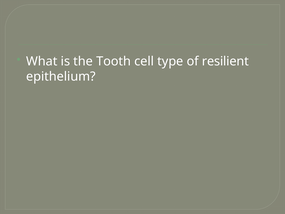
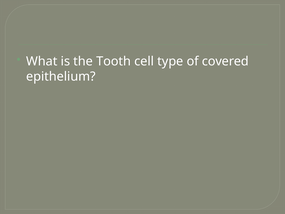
resilient: resilient -> covered (225, 61)
